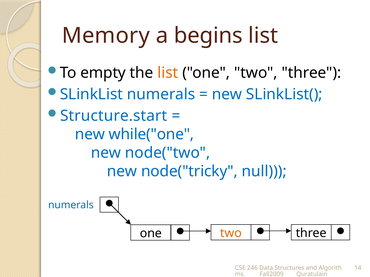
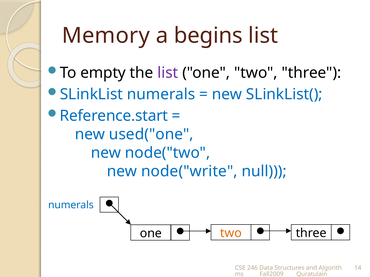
list colour: orange -> purple (168, 73)
Structure.start: Structure.start -> Reference.start (114, 116)
while("one: while("one -> used("one (151, 135)
node("tricky: node("tricky -> node("write (189, 172)
